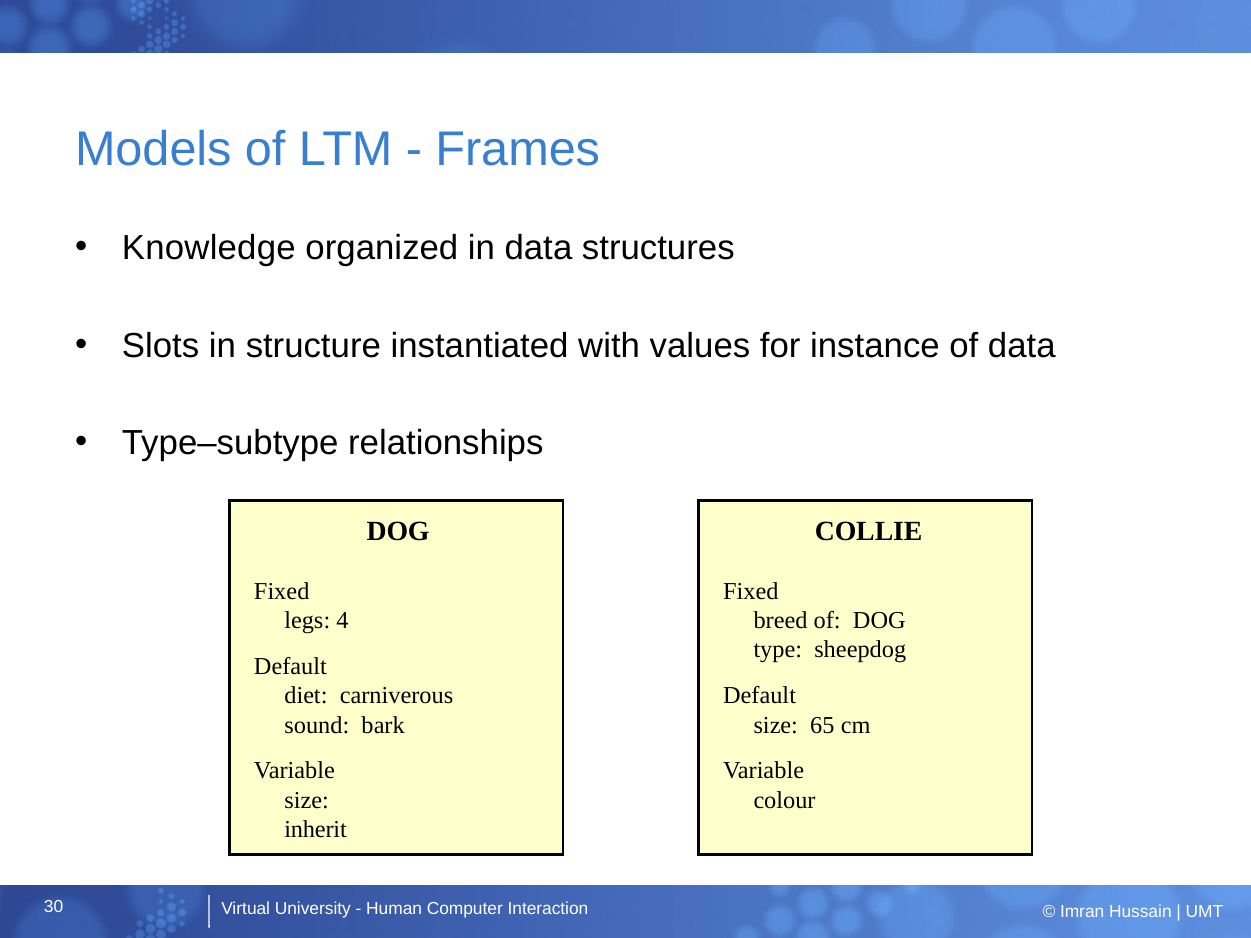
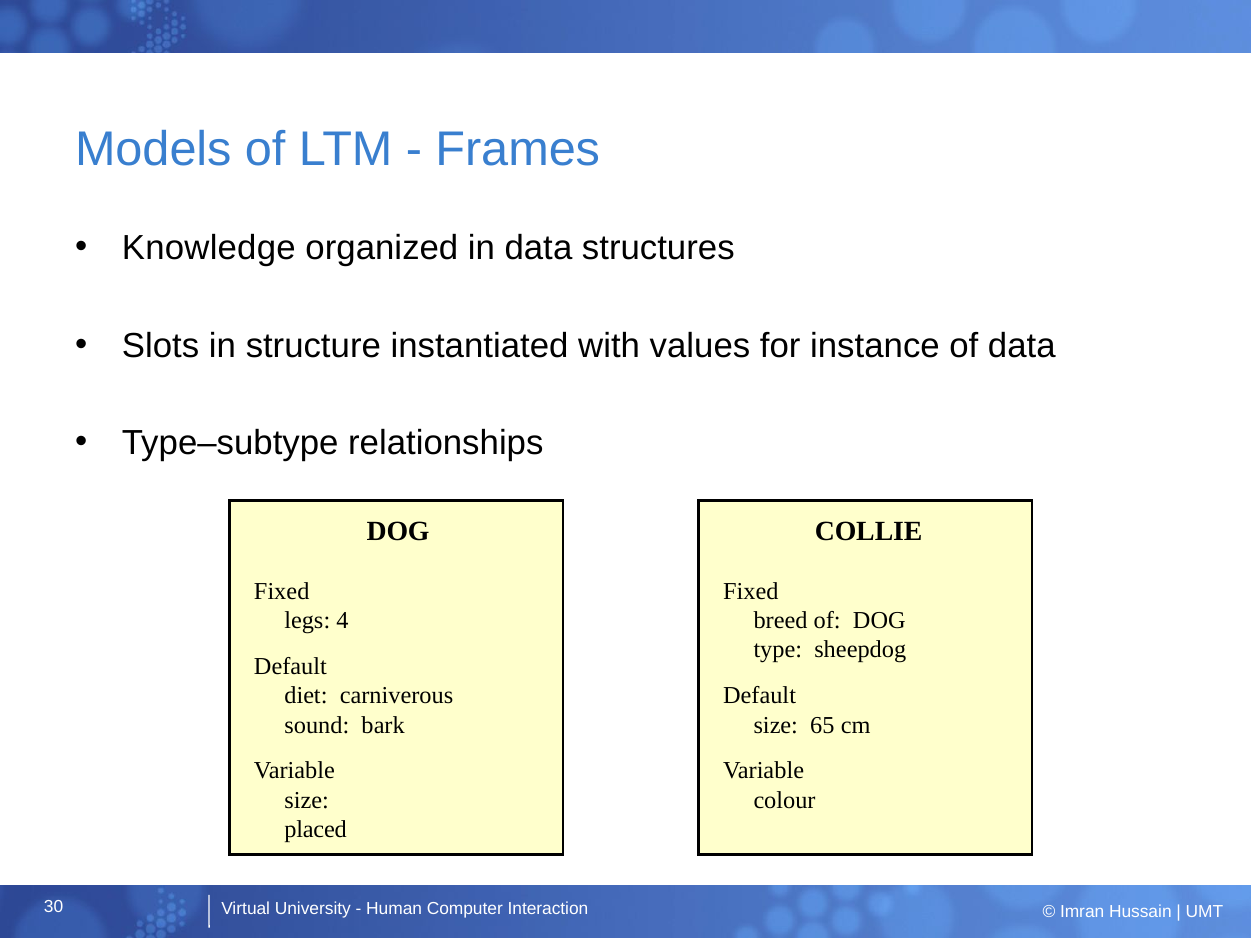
inherit: inherit -> placed (316, 829)
